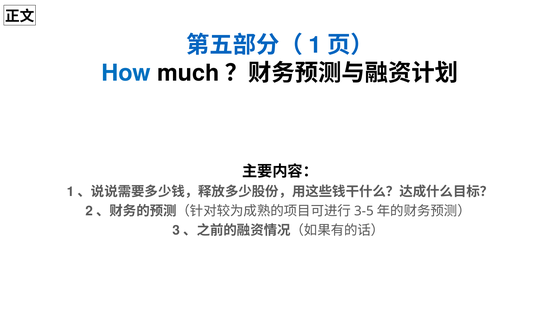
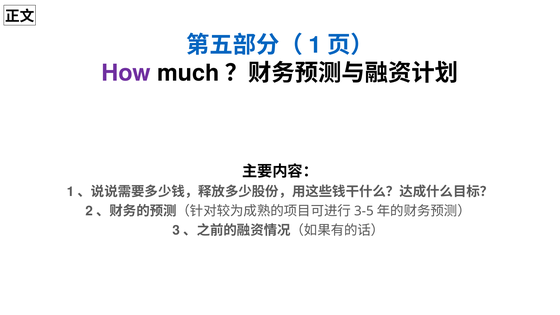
How colour: blue -> purple (126, 73)
